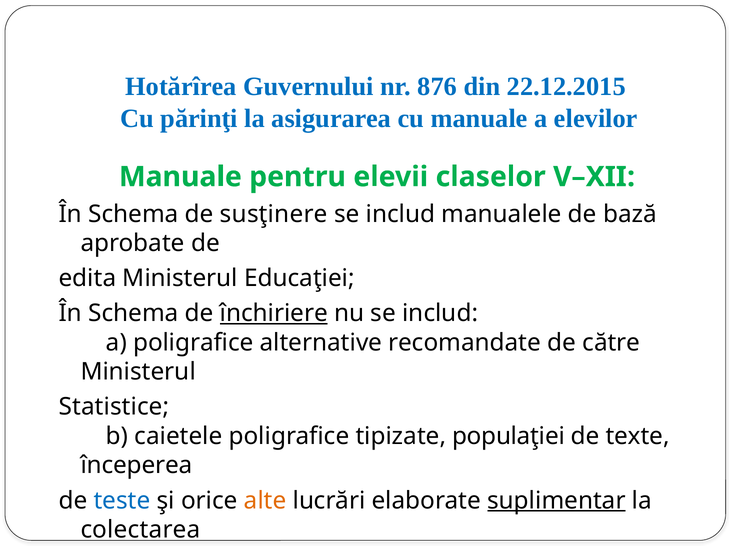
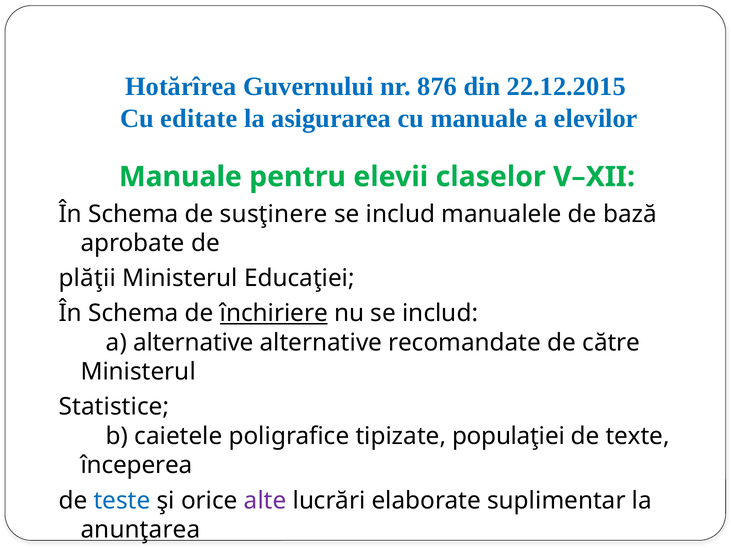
părinţi: părinţi -> editate (199, 118)
edita: edita -> plăţii (87, 278)
a poligrafice: poligrafice -> alternative (193, 343)
alte colour: orange -> purple (265, 501)
suplimentar underline: present -> none (556, 501)
colectarea: colectarea -> anunţarea (141, 530)
